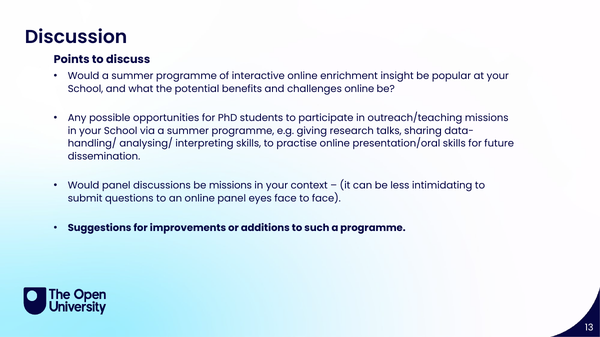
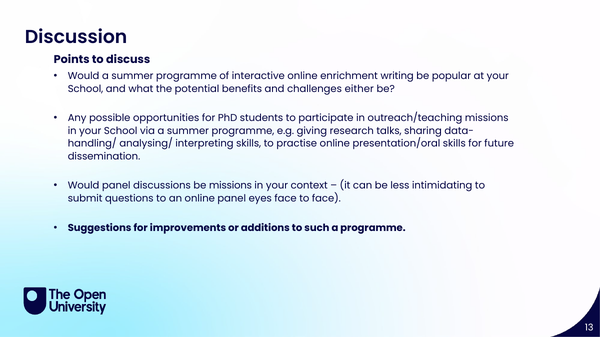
insight: insight -> writing (397, 76)
challenges online: online -> either (359, 89)
